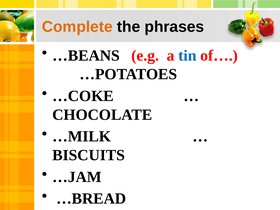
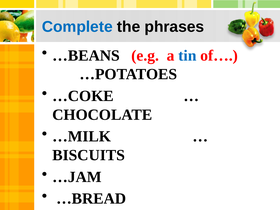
Complete colour: orange -> blue (77, 27)
